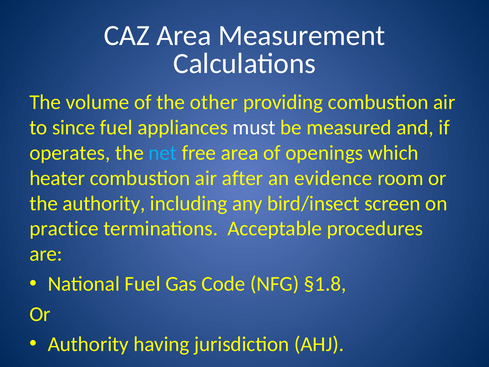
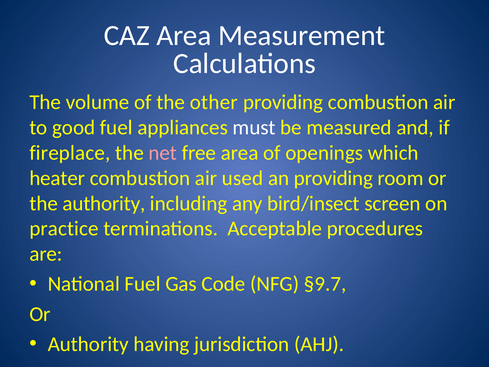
since: since -> good (74, 127)
operates: operates -> fireplace (70, 153)
net colour: light blue -> pink (163, 153)
after: after -> used (243, 178)
an evidence: evidence -> providing (333, 178)
§1.8: §1.8 -> §9.7 (325, 284)
